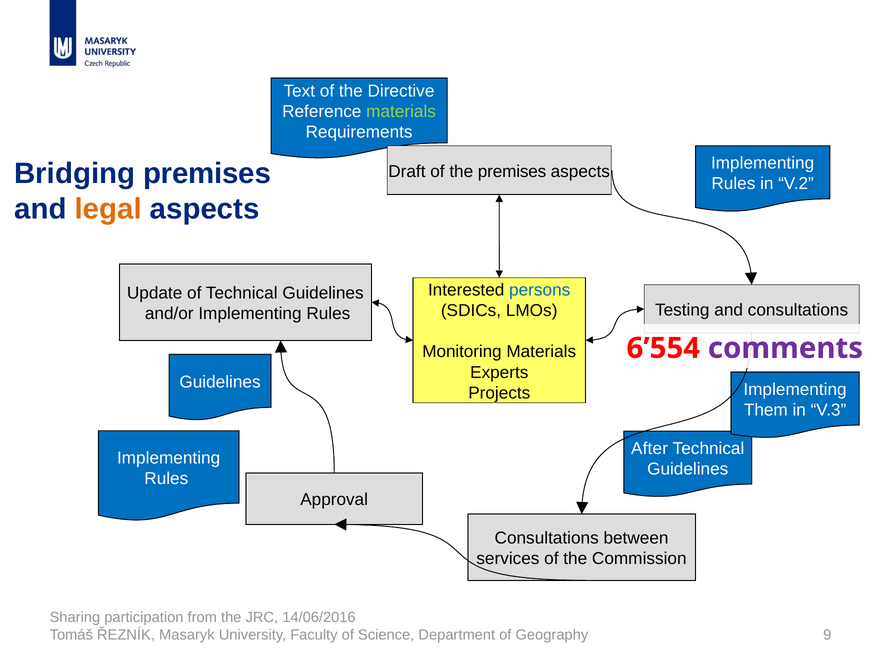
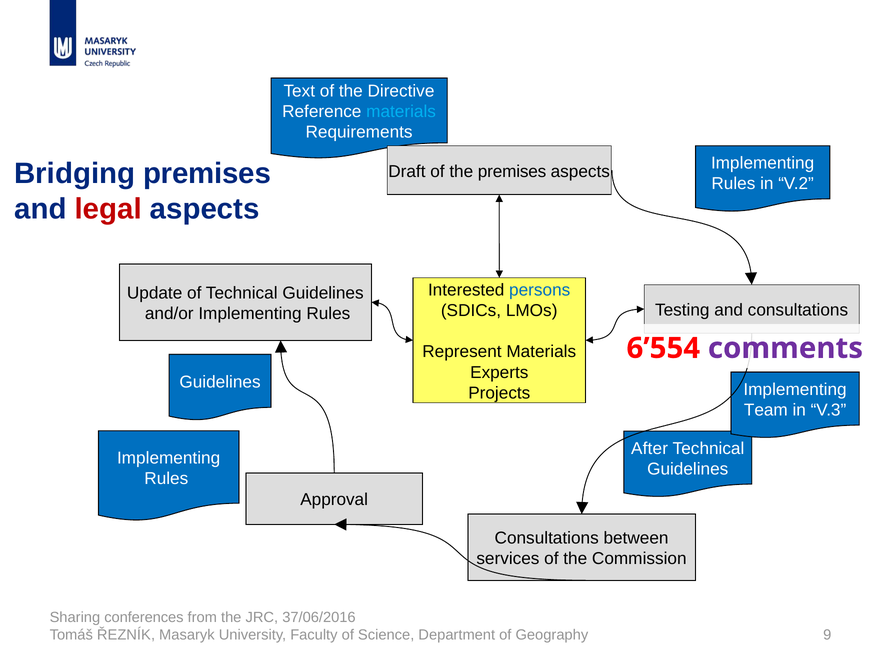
materials colour: light green -> light blue (401, 112)
legal colour: orange -> red (108, 209)
Monitoring: Monitoring -> Represent (462, 352)
Them: Them -> Team (766, 410)
participation: participation -> conferences (144, 618)
14/06/2016: 14/06/2016 -> 37/06/2016 (319, 618)
